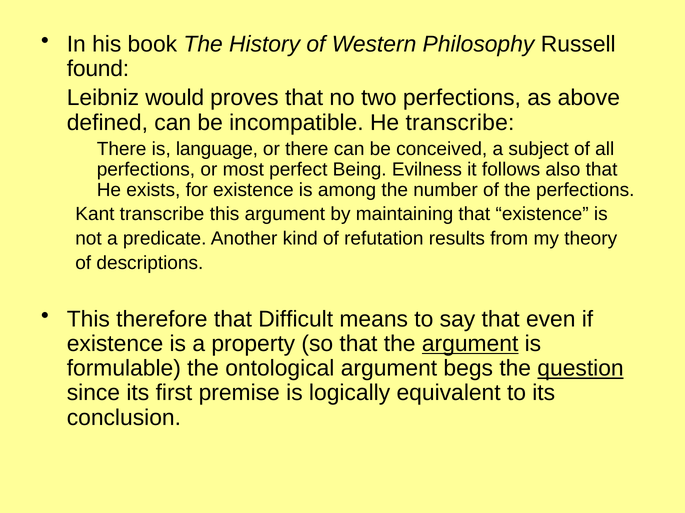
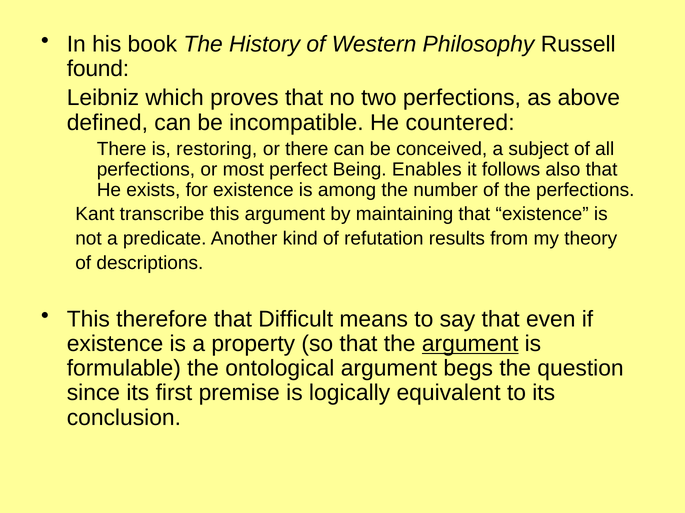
would: would -> which (175, 98)
He transcribe: transcribe -> countered (460, 123)
language: language -> restoring (217, 149)
Evilness: Evilness -> Enables (427, 170)
question underline: present -> none (581, 369)
